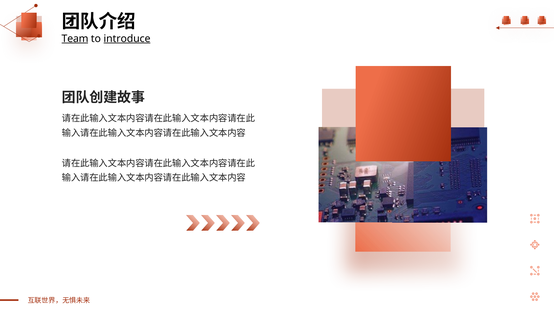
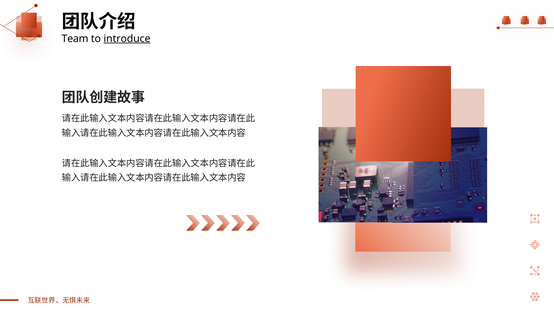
Team underline: present -> none (75, 39)
